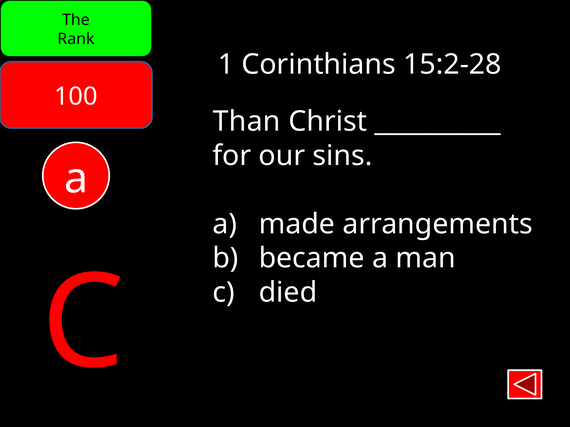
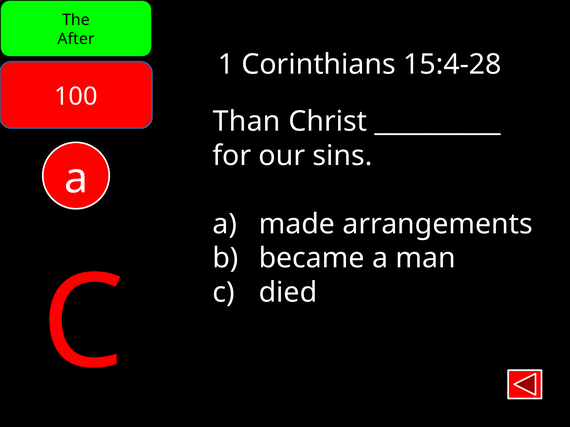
Rank: Rank -> After (76, 39)
15:2-28: 15:2-28 -> 15:4-28 (452, 65)
